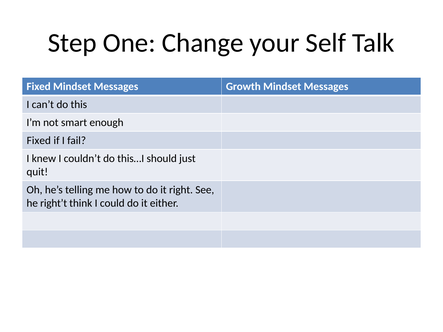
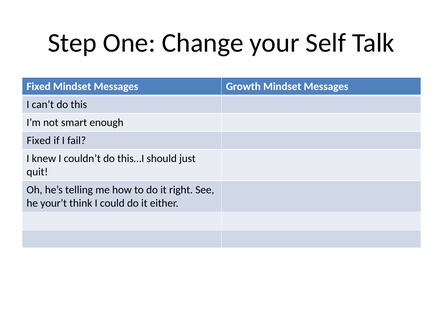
right’t: right’t -> your’t (54, 203)
